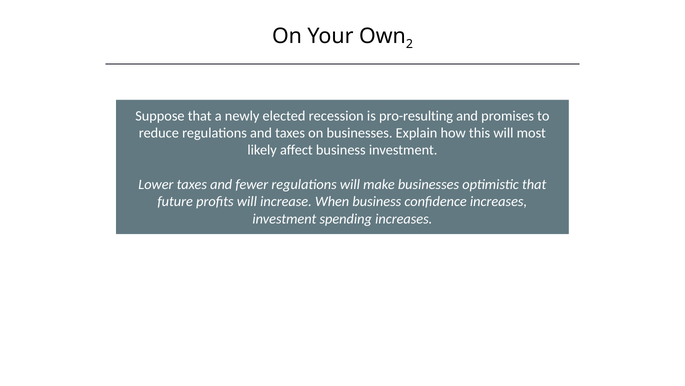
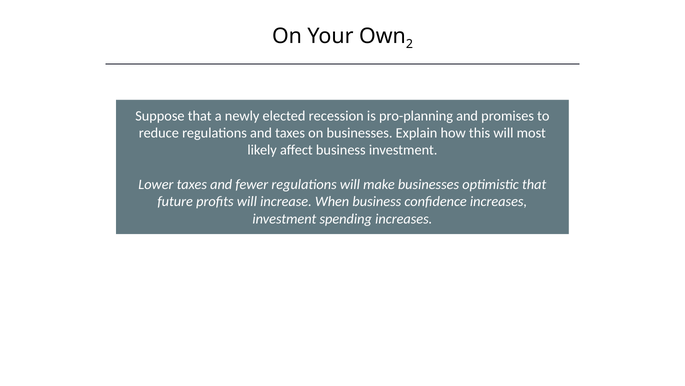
pro-resulting: pro-resulting -> pro-planning (416, 116)
